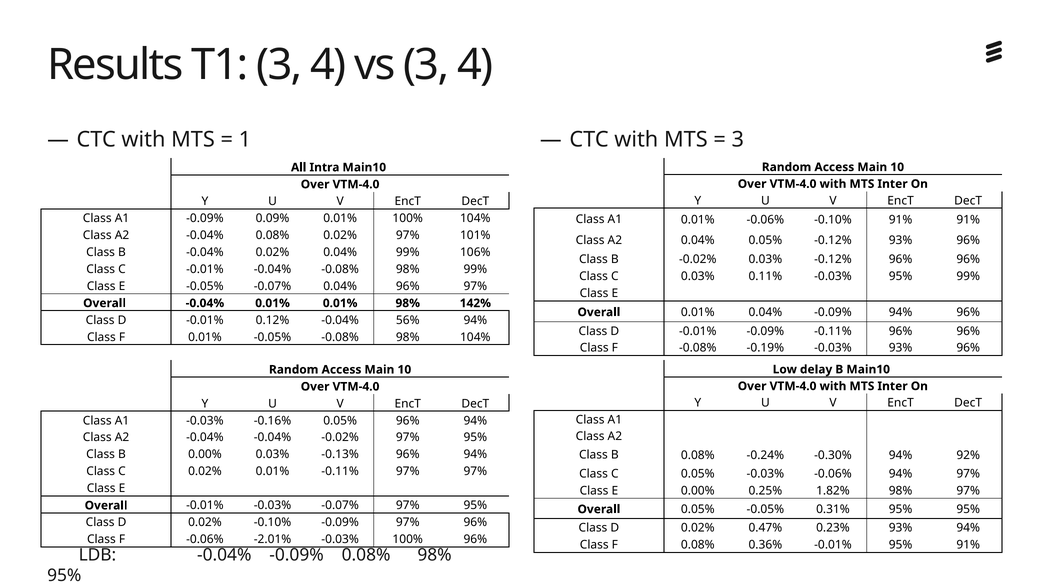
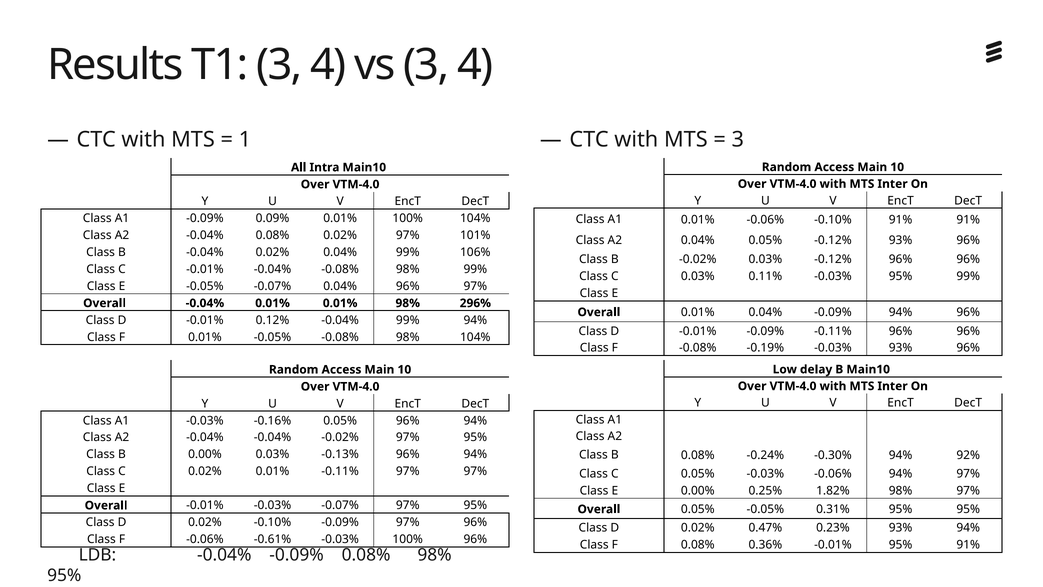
142%: 142% -> 296% (475, 303)
-0.04% 56%: 56% -> 99% (408, 320)
-2.01%: -2.01% -> -0.61% (273, 539)
